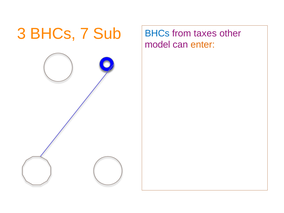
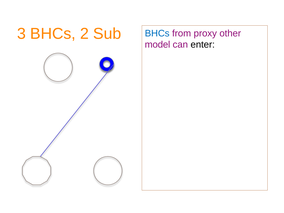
7: 7 -> 2 (84, 34)
taxes: taxes -> proxy (205, 33)
enter colour: orange -> black (203, 45)
